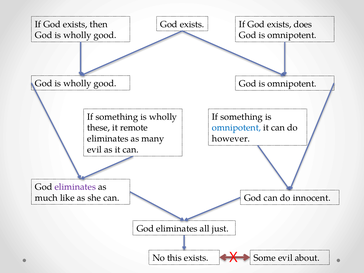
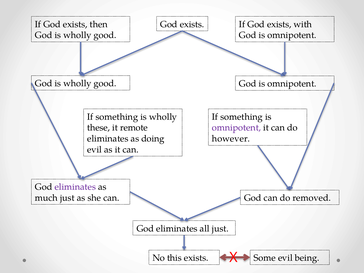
does: does -> with (303, 24)
omnipotent colour: blue -> purple (236, 128)
many: many -> doing (153, 139)
much like: like -> just (67, 198)
innocent: innocent -> removed (312, 198)
about: about -> being (307, 258)
